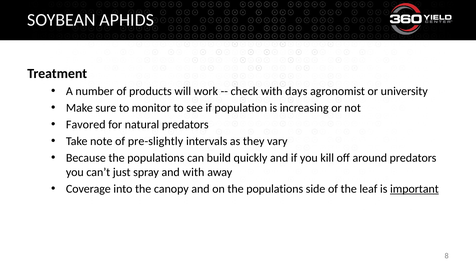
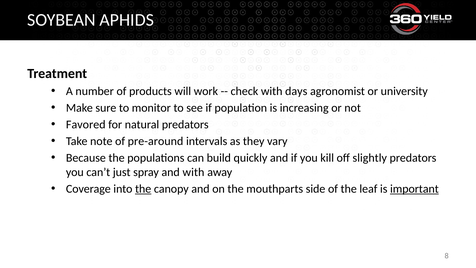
pre-slightly: pre-slightly -> pre-around (156, 141)
around: around -> slightly (370, 158)
the underline: none -> present (143, 189)
on the populations: populations -> mouthparts (275, 189)
